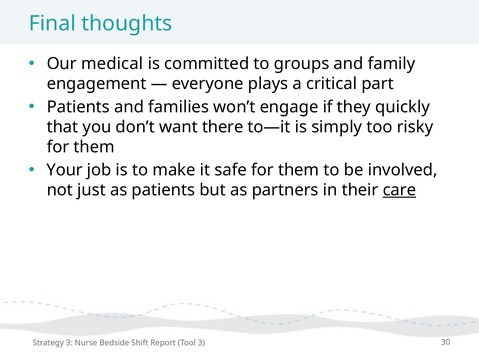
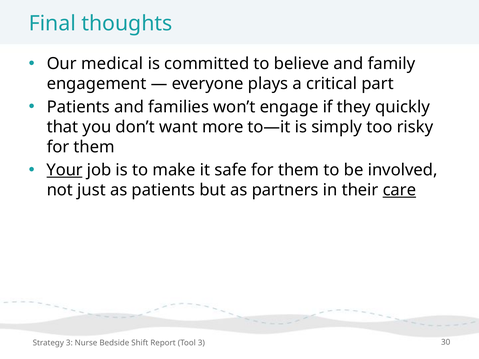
groups: groups -> believe (302, 64)
there: there -> more (223, 127)
Your underline: none -> present (65, 170)
